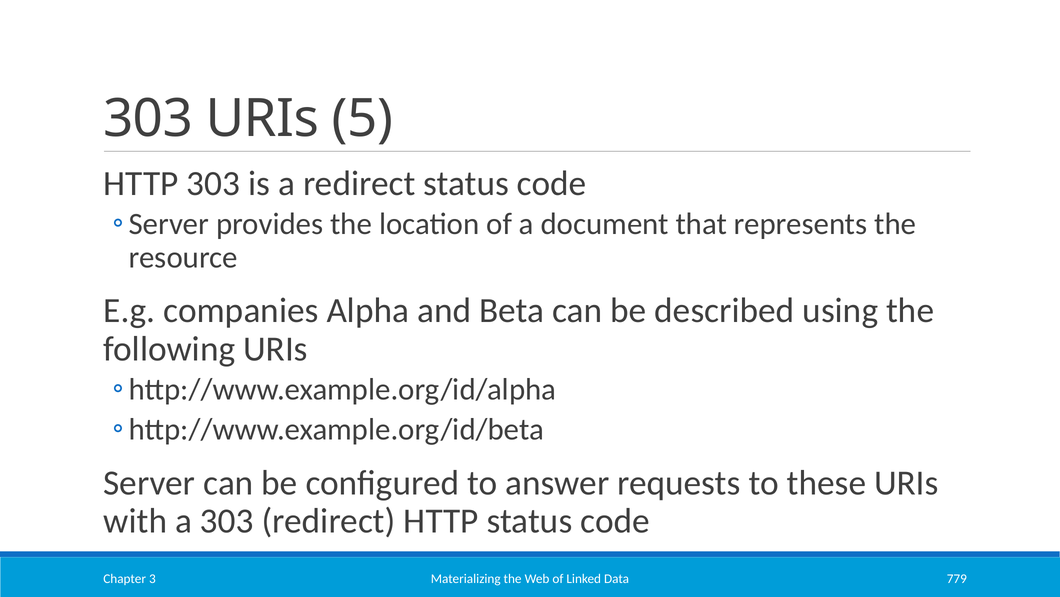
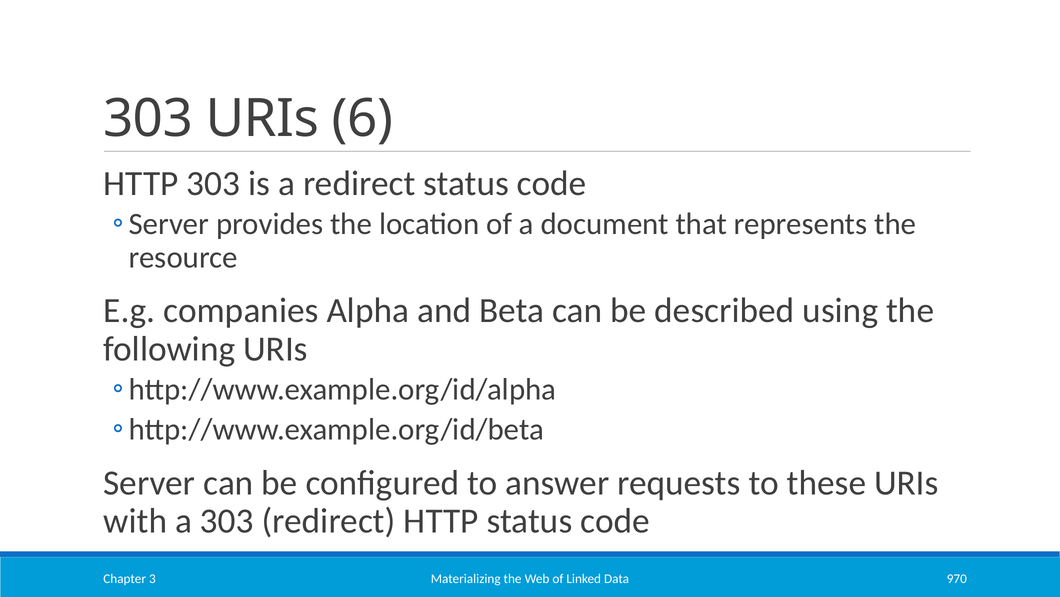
5: 5 -> 6 (362, 119)
779: 779 -> 970 (957, 578)
